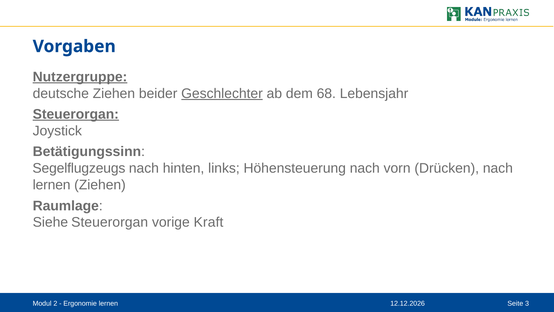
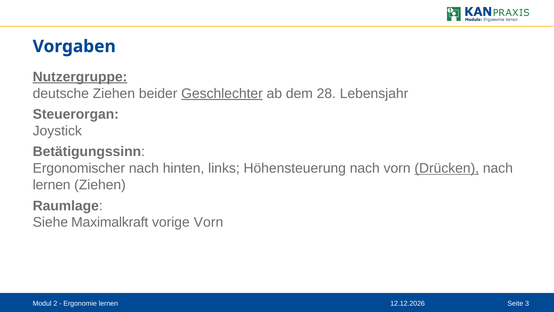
68: 68 -> 28 (326, 93)
Steuerorgan underline: present -> none (76, 114)
Segelflugzeugs: Segelflugzeugs -> Ergonomischer (79, 168)
Drücken underline: none -> present (447, 168)
Siehe Steuerorgan: Steuerorgan -> Maximalkraft (110, 222)
vorige Kraft: Kraft -> Vorn (209, 222)
